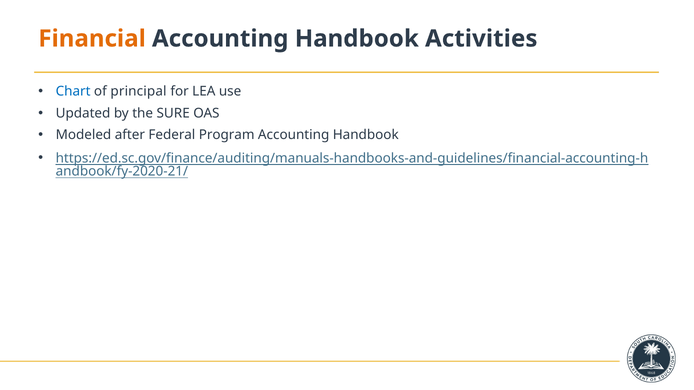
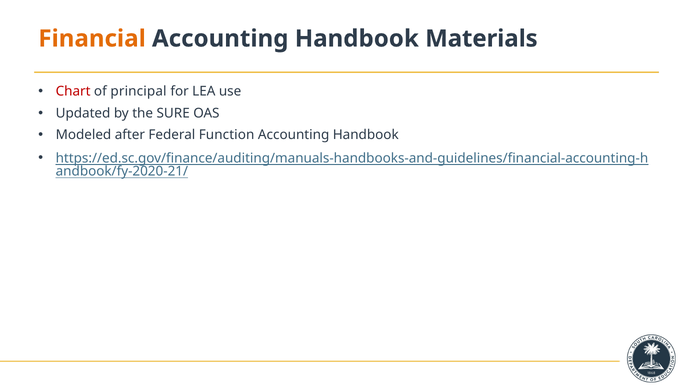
Activities: Activities -> Materials (481, 39)
Chart colour: blue -> red (73, 92)
Program: Program -> Function (227, 135)
